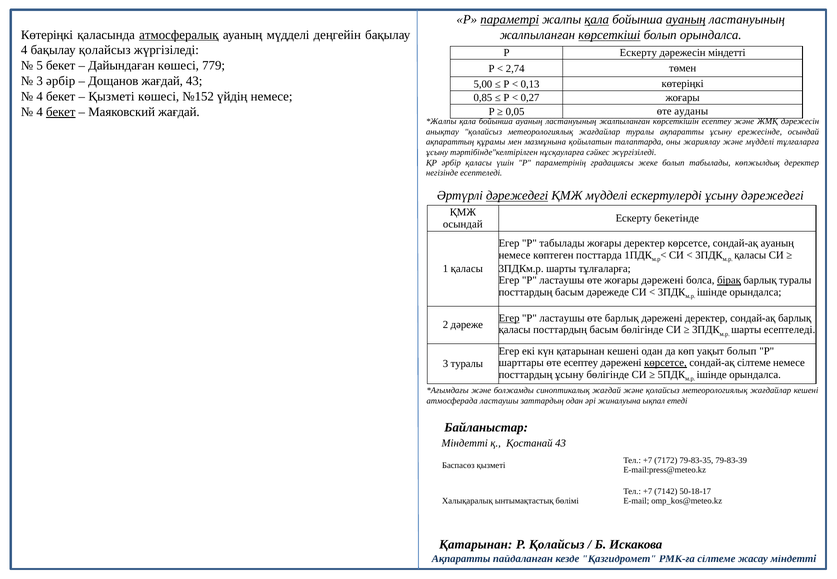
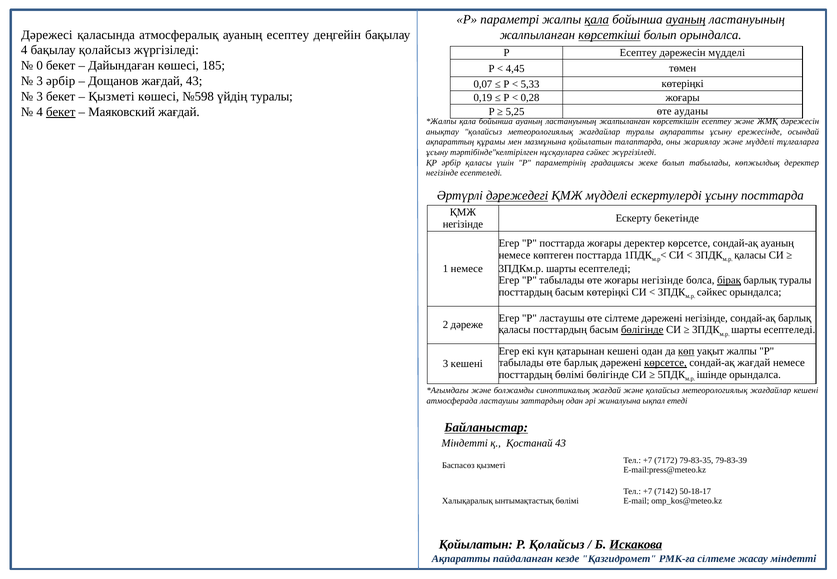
параметрі underline: present -> none (510, 20)
Көтеріңкі: Көтеріңкі -> Дәрежесі (47, 35)
атмосфералық underline: present -> none (179, 35)
ауаның мүдделі: мүдделі -> есептеу (288, 35)
Р Ескерту: Ескерту -> Есептеу (638, 53)
дәрежесін міндетті: міндетті -> мүдделі (727, 53)
5: 5 -> 0 (40, 66)
779: 779 -> 185 (214, 66)
2,74: 2,74 -> 4,45 (515, 69)
5,00: 5,00 -> 0,07 (483, 84)
0,13: 0,13 -> 5,33 (530, 84)
4: 4 -> 3 (40, 97)
№152: №152 -> №598 (198, 97)
үйдің немесе: немесе -> туралы (272, 97)
0,85: 0,85 -> 0,19 (483, 98)
0,27: 0,27 -> 0,28 (530, 98)
0,05: 0,05 -> 5,25 (515, 112)
ұсыну дәрежедегі: дәрежедегі -> посттарда (772, 196)
осындай: осындай -> негізінде (463, 224)
Р табылады: табылады -> посттарда (562, 243)
1 қаласы: қаласы -> немесе (467, 269)
3ПДКм.р шарты тұлғаларға: тұлғаларға -> есептеледі (605, 269)
P ластаушы: ластаушы -> табылады (562, 281)
жоғары дәрежені: дәрежені -> негізінде (662, 281)
басым дәрежеде: дәрежеде -> көтеріңкі (608, 292)
ішінде: ішінде -> сәйкес (712, 292)
Егер underline: present -> none (509, 318)
өте барлық: барлық -> сілтеме (622, 318)
дәрежені деректер: деректер -> негізінде (706, 318)
бөлігінде underline: none -> present (642, 330)
көп underline: none -> present (686, 351)
уақыт болып: болып -> жалпы (742, 351)
шарттары: шарттары -> табылады (521, 363)
өте есептеу: есептеу -> барлық (581, 363)
сондай-ақ сілтеме: сілтеме -> жағдай (754, 363)
3 туралы: туралы -> кешені (467, 364)
посттардың ұсыну: ұсыну -> бөлімі (569, 375)
Байланыстар underline: none -> present (486, 428)
Қатарынан: Қатарынан -> Қойылатын (476, 545)
Искакова underline: none -> present (636, 545)
